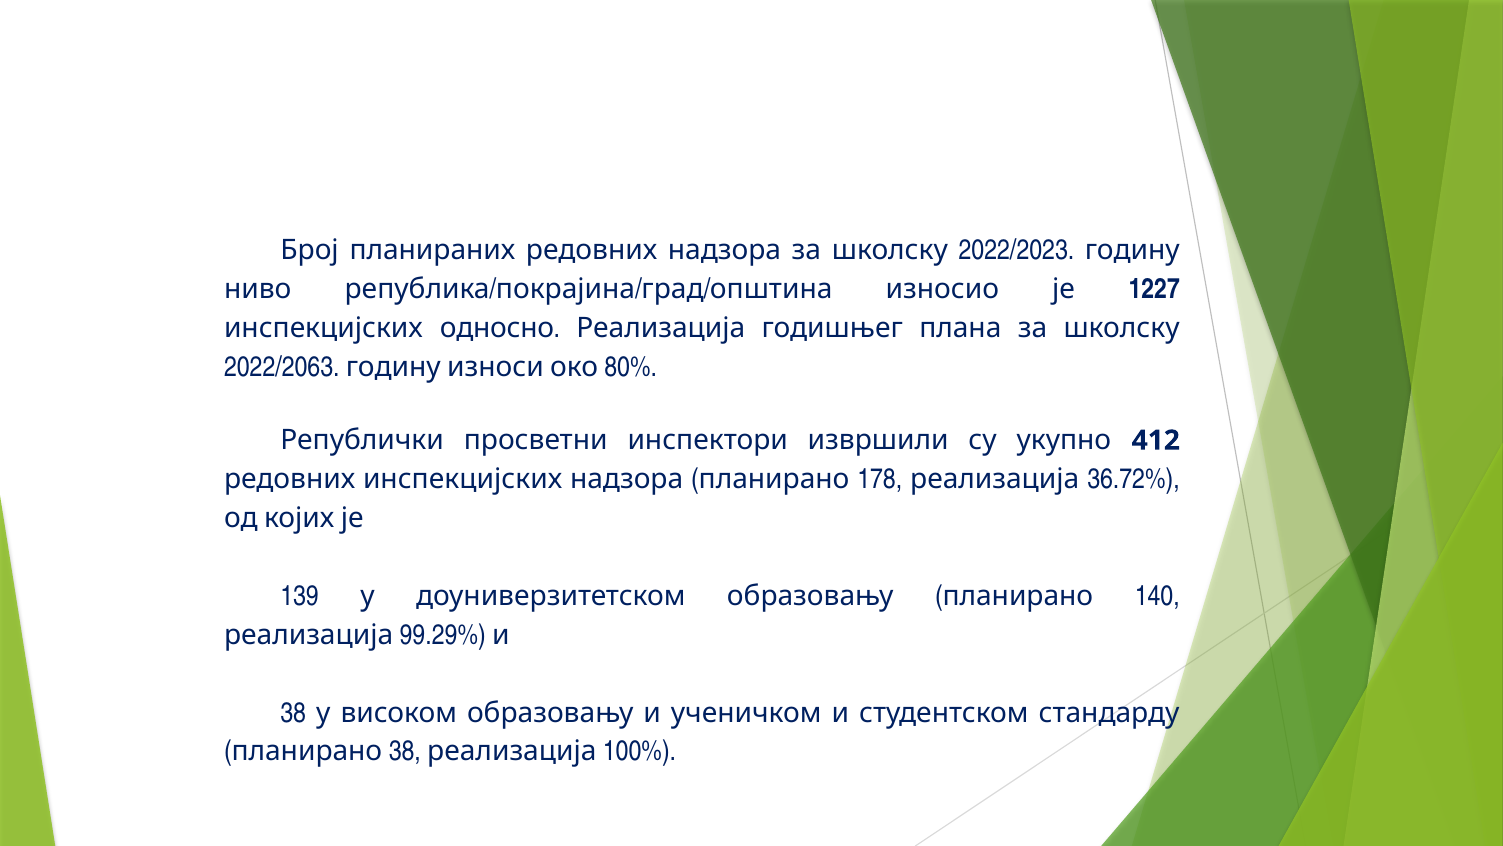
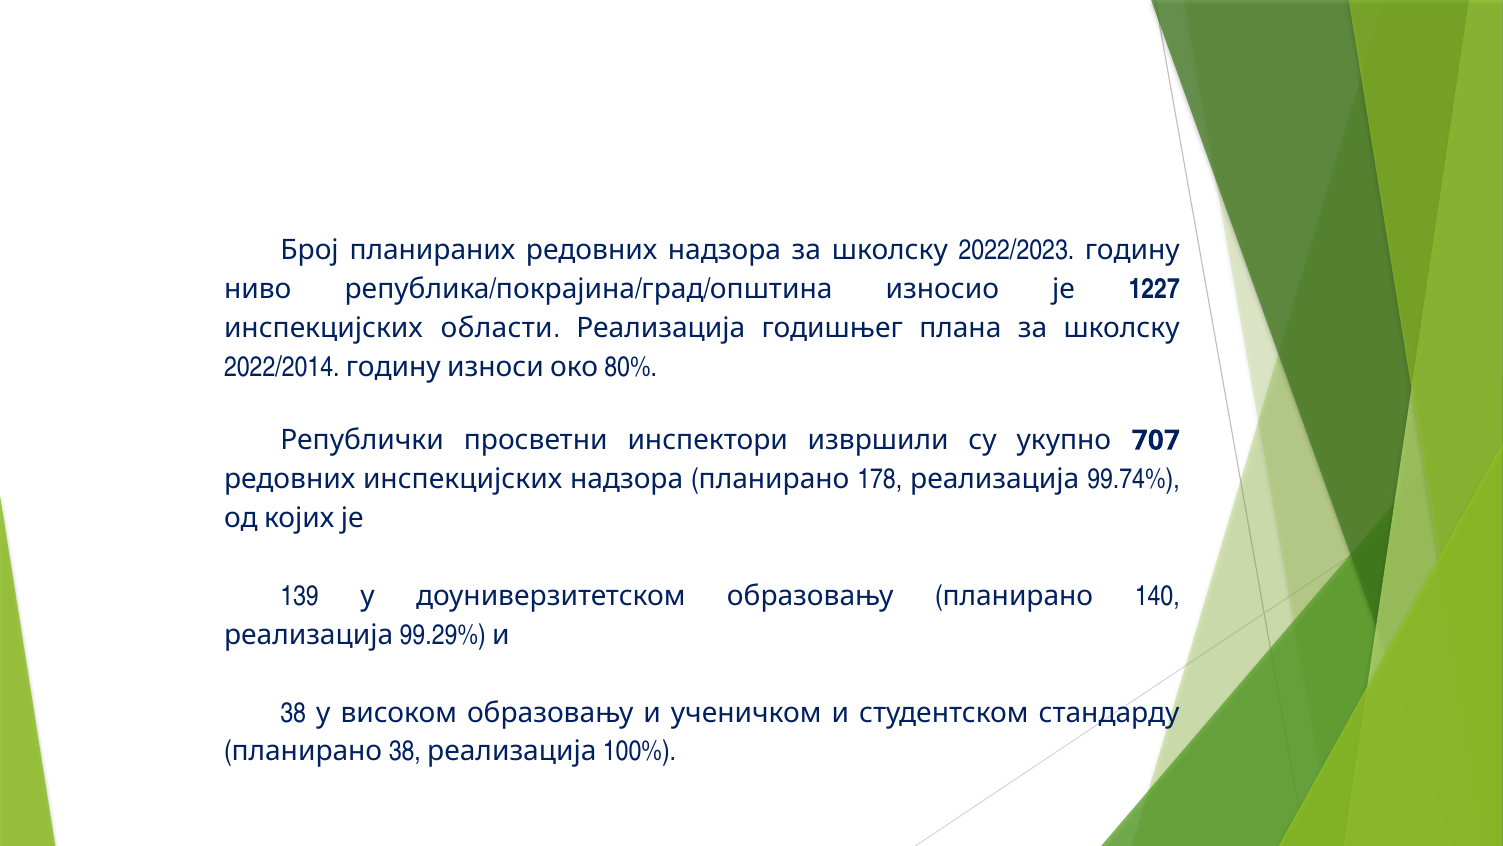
односно: односно -> области (497, 328)
2022/2063: 2022/2063 -> 2022/2014 (282, 367)
412: 412 -> 707 (1156, 440)
36.72%: 36.72% -> 99.74% (1133, 479)
